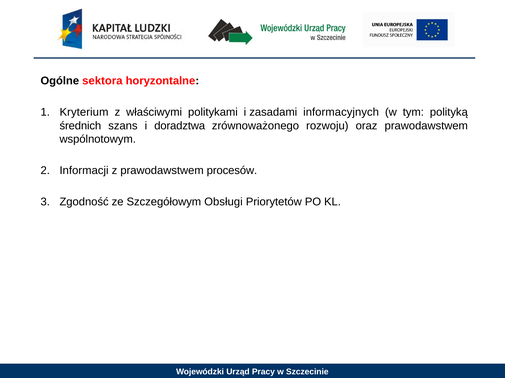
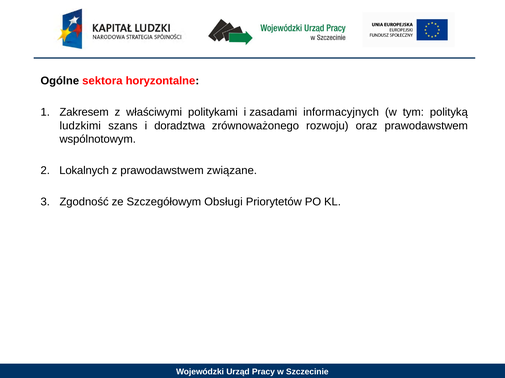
Kryterium: Kryterium -> Zakresem (84, 112)
średnich: średnich -> ludzkimi (80, 126)
Informacji: Informacji -> Lokalnych (84, 171)
procesów: procesów -> związane (232, 171)
